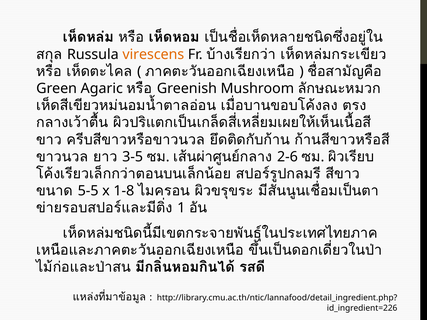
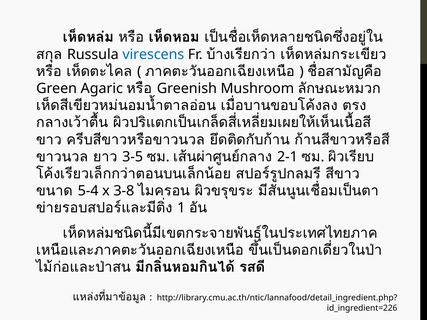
virescens colour: orange -> blue (153, 54)
2-6: 2-6 -> 2-1 (287, 157)
5-5: 5-5 -> 5-4 (88, 191)
1-8: 1-8 -> 3-8 (124, 191)
